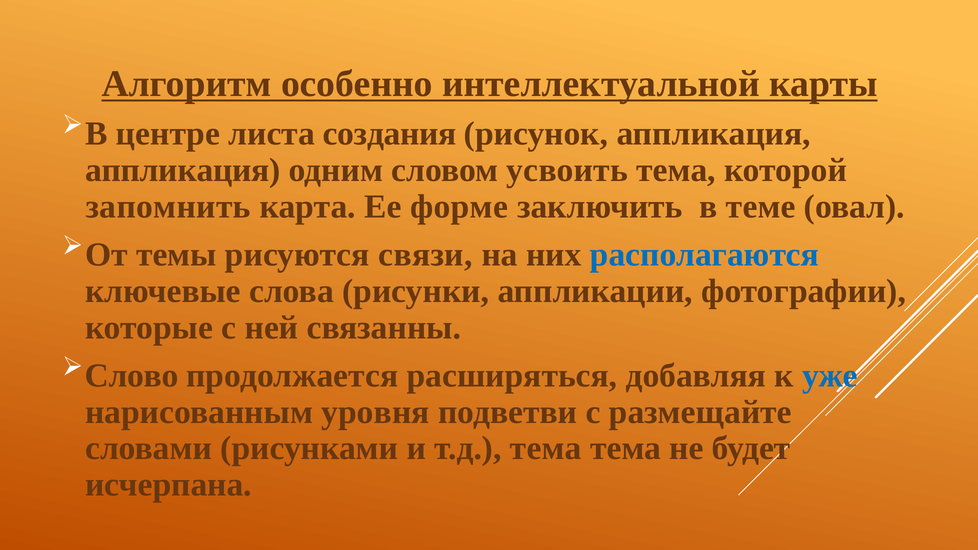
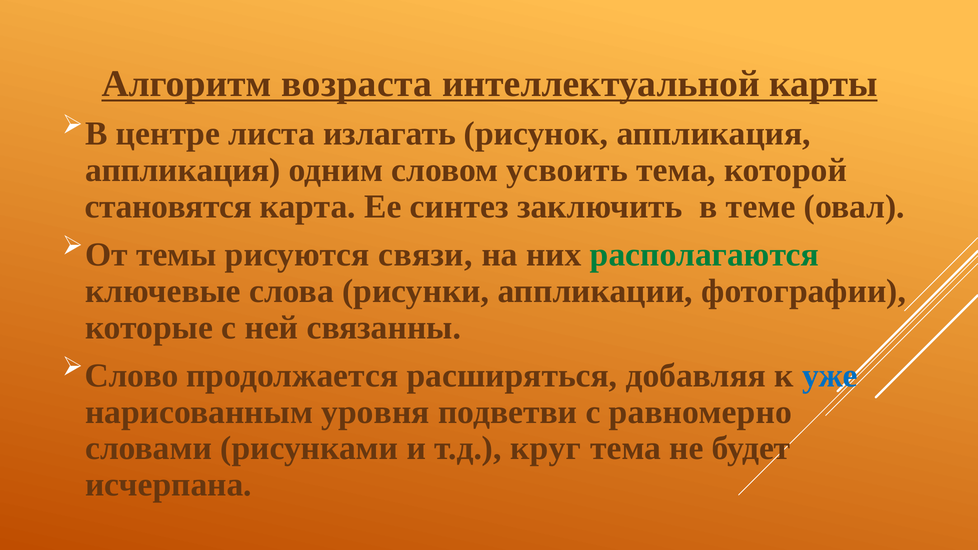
особенно: особенно -> возраста (357, 84)
создания: создания -> излагать (390, 134)
запомнить: запомнить -> становятся (168, 207)
форме: форме -> синтез (459, 207)
располагаются colour: blue -> green (705, 255)
размещайте: размещайте -> равномерно (700, 412)
т.д тема: тема -> круг (546, 448)
